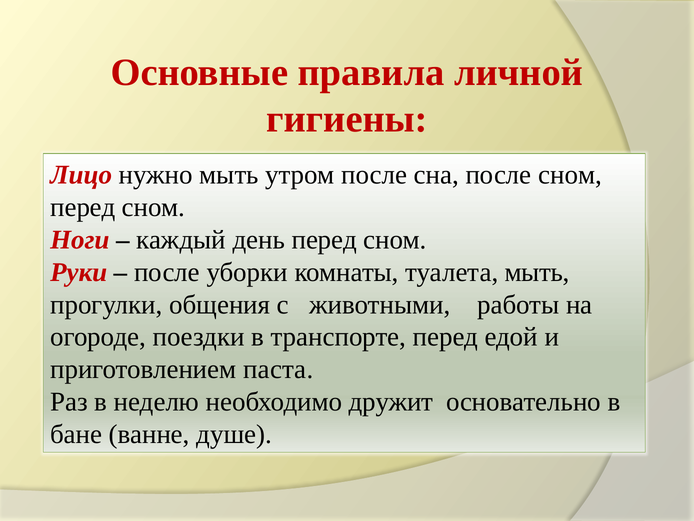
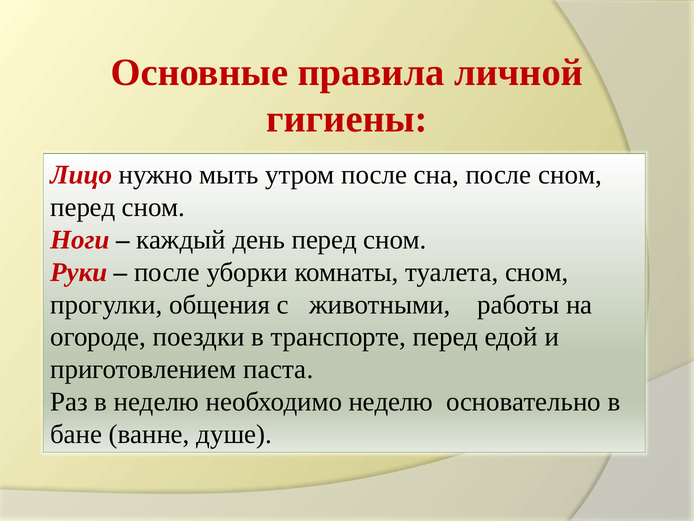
туалета мыть: мыть -> сном (537, 272)
необходимо дружит: дружит -> неделю (391, 402)
